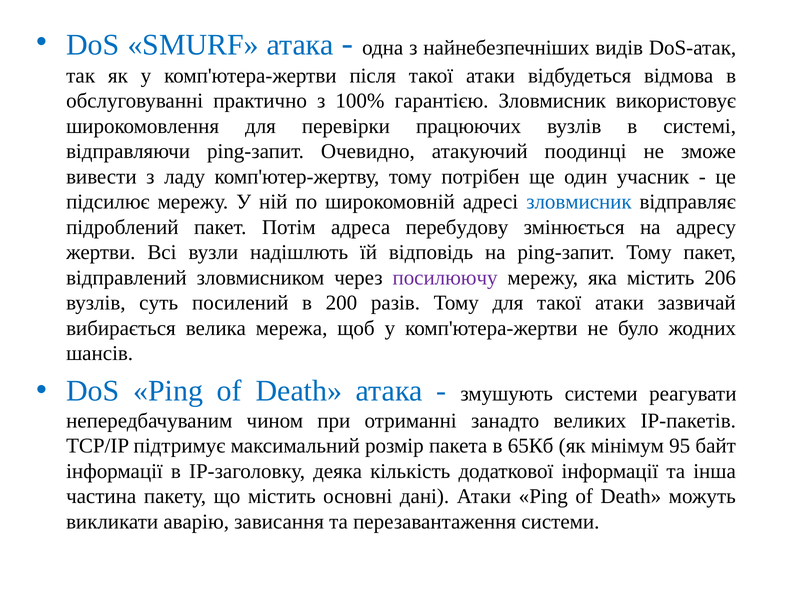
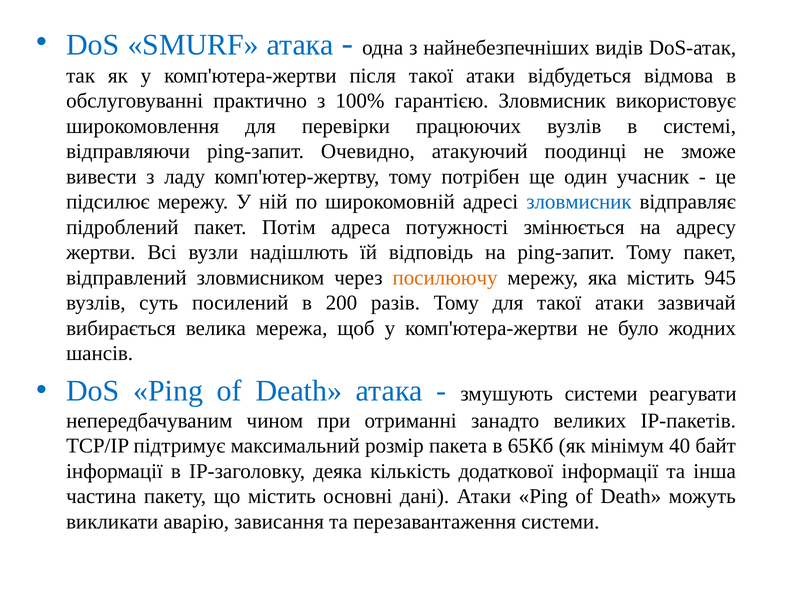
перебудову: перебудову -> потужності (457, 227)
посилюючу colour: purple -> orange (445, 278)
206: 206 -> 945 (720, 278)
95: 95 -> 40 (680, 446)
